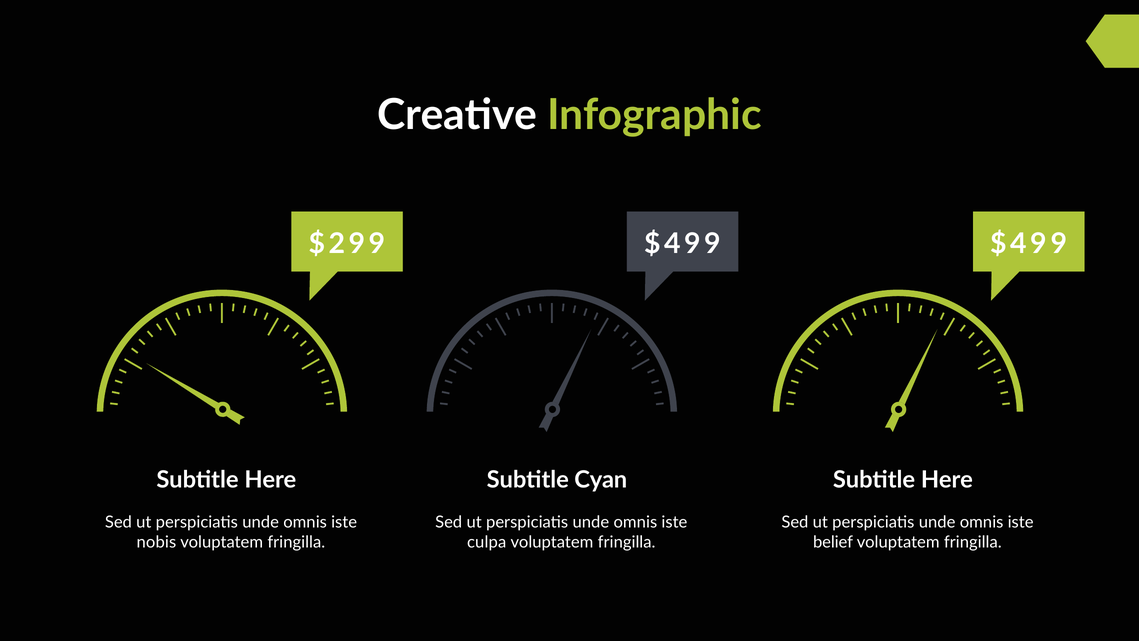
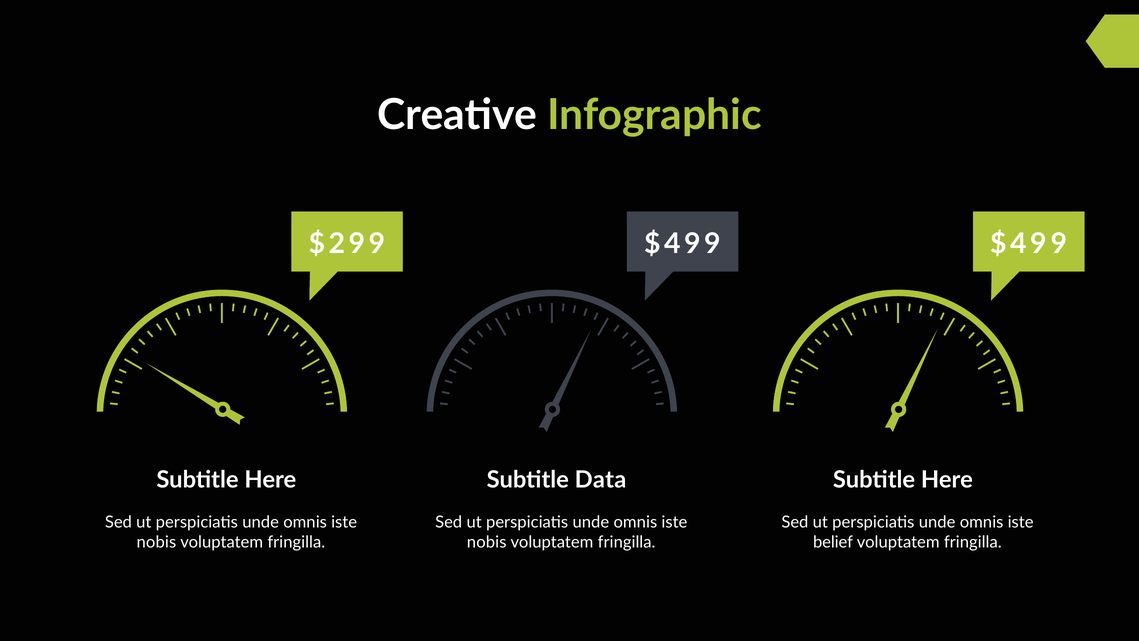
Cyan: Cyan -> Data (601, 480)
culpa: culpa -> nobis (487, 542)
